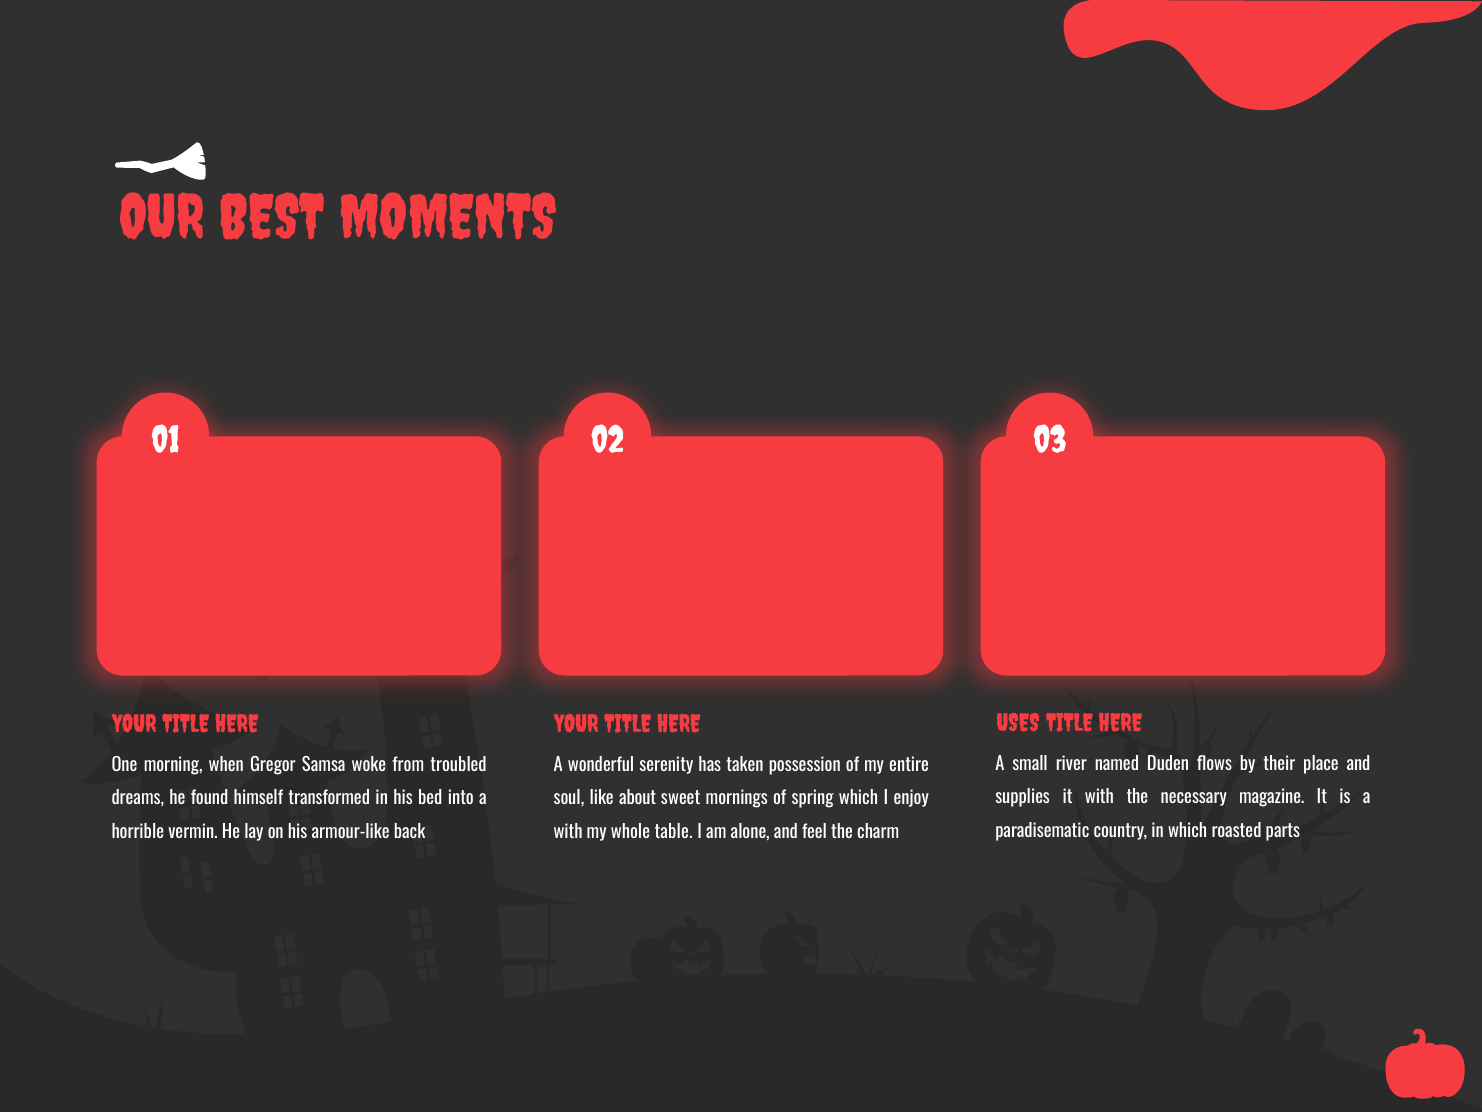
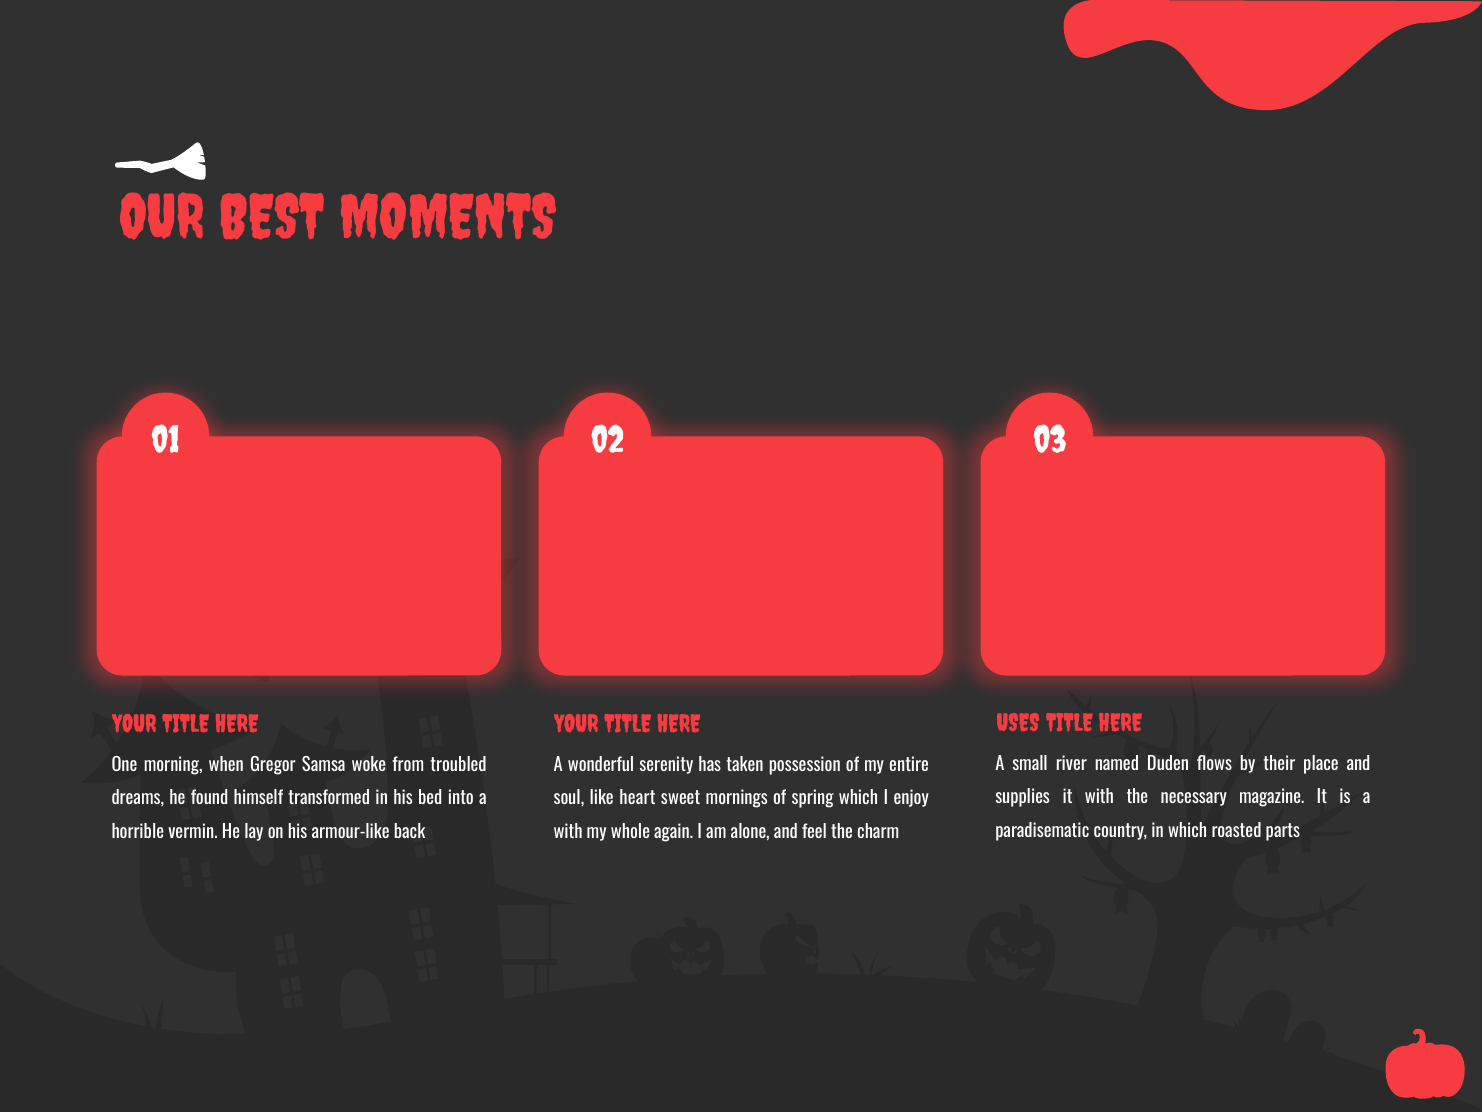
about: about -> heart (637, 798)
table: table -> again (674, 832)
